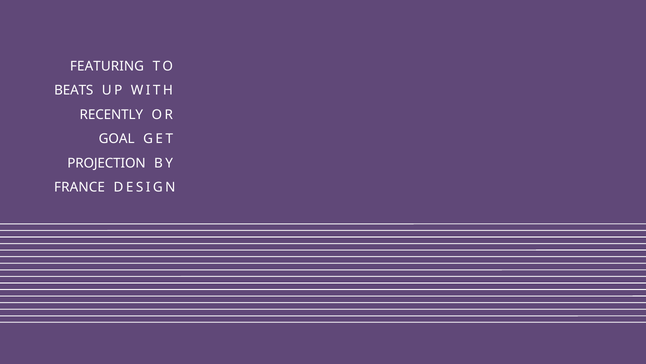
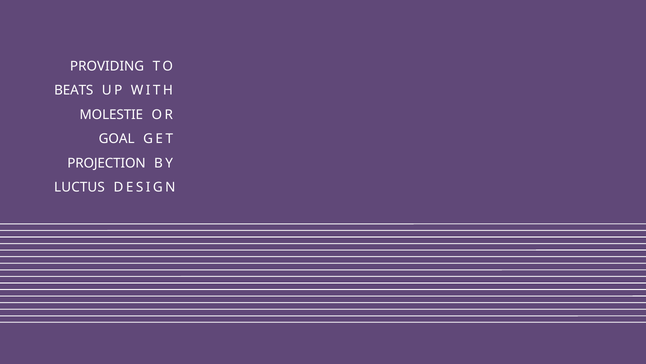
FEATURING: FEATURING -> PROVIDING (107, 66)
RECENTLY: RECENTLY -> MOLESTIE (111, 114)
FRANCE: FRANCE -> LUCTUS (79, 187)
